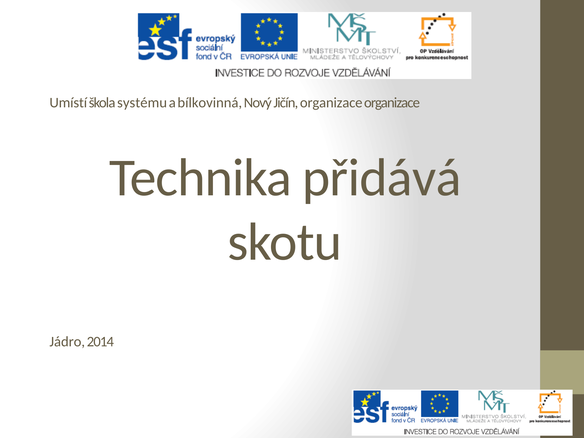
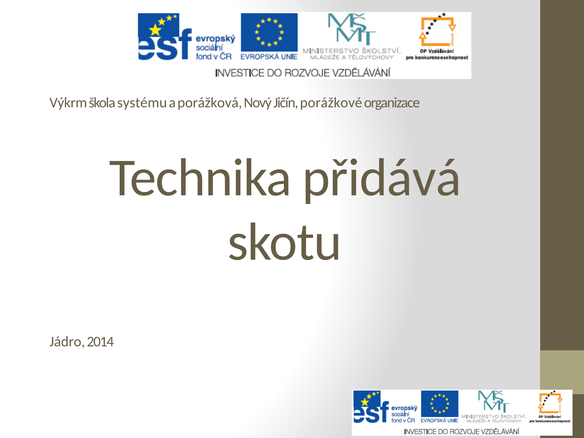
Umístí: Umístí -> Výkrm (68, 103)
bílkovinná: bílkovinná -> porážková (210, 103)
Jičín organizace: organizace -> porážkové (331, 103)
